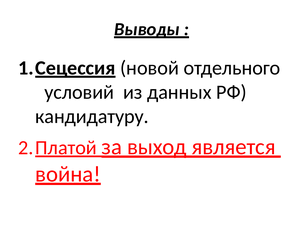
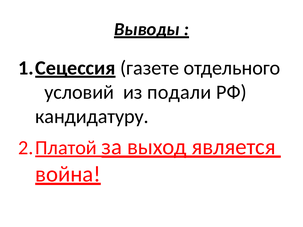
новой: новой -> газете (150, 68)
данных: данных -> подали (179, 92)
